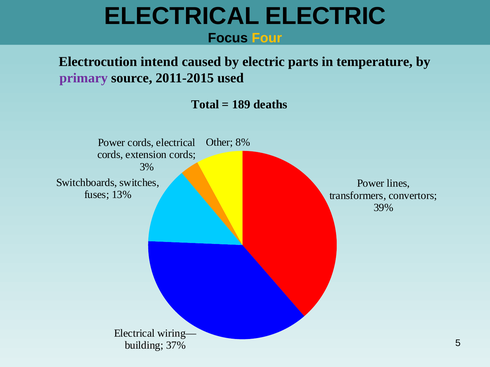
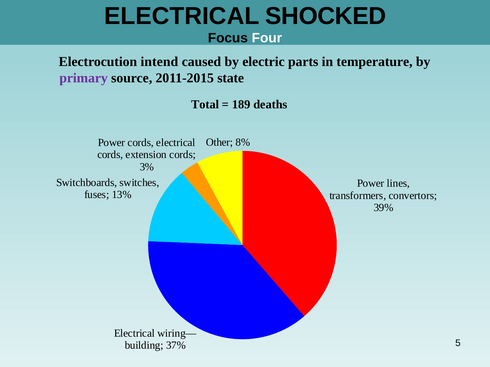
ELECTRICAL ELECTRIC: ELECTRIC -> SHOCKED (326, 16)
Four colour: yellow -> white (267, 38)
used: used -> state (231, 78)
